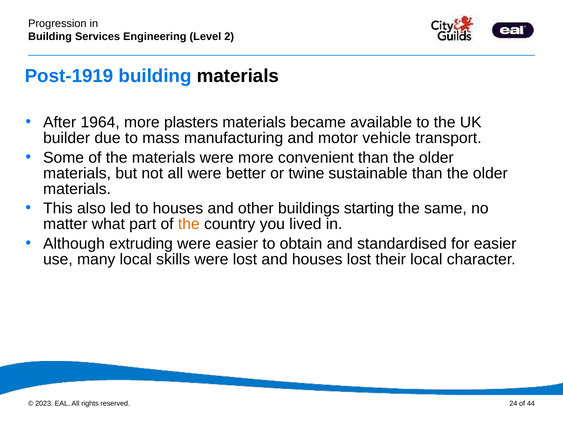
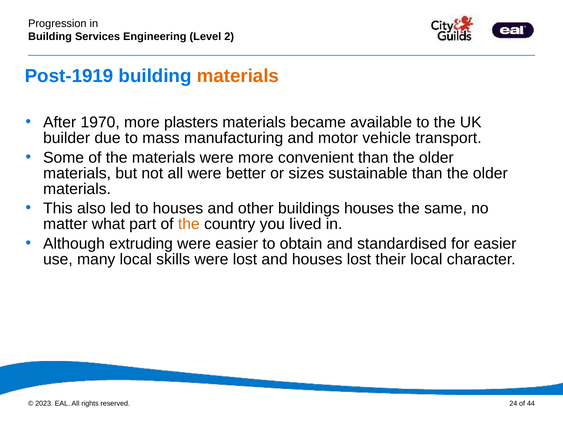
materials colour: black -> orange (238, 76)
1964: 1964 -> 1970 (100, 122)
twine: twine -> sizes (306, 173)
buildings starting: starting -> houses (369, 209)
